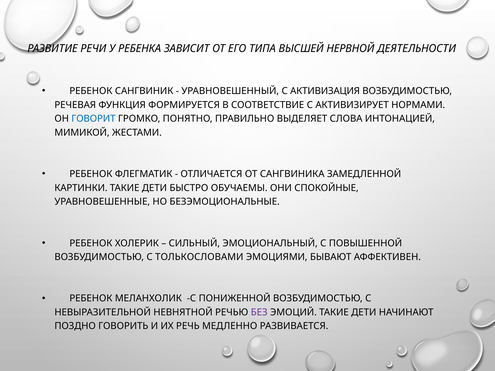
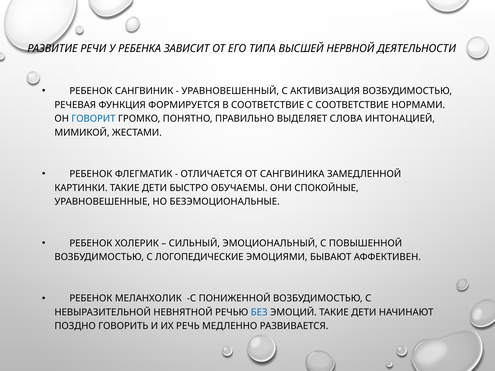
С АКТИВИЗИРУЕТ: АКТИВИЗИРУЕТ -> СООТВЕТСТВИЕ (352, 105)
ТОЛЬКОСЛОВАМИ: ТОЛЬКОСЛОВАМИ -> ЛОГОПЕДИЧЕСКИЕ (199, 257)
БЕЗ colour: purple -> blue (259, 313)
